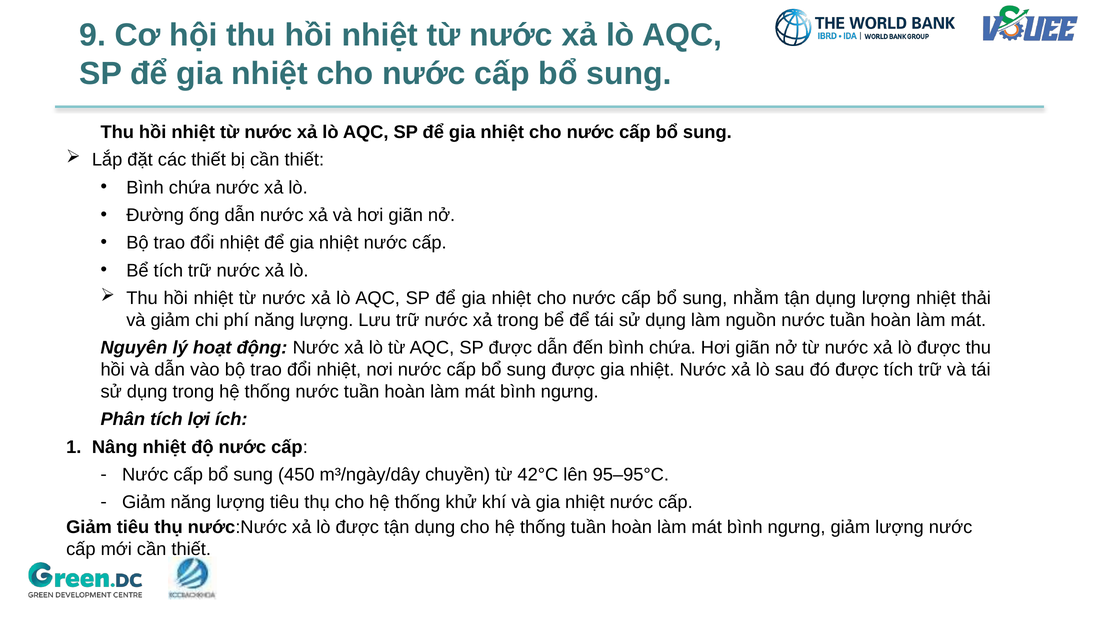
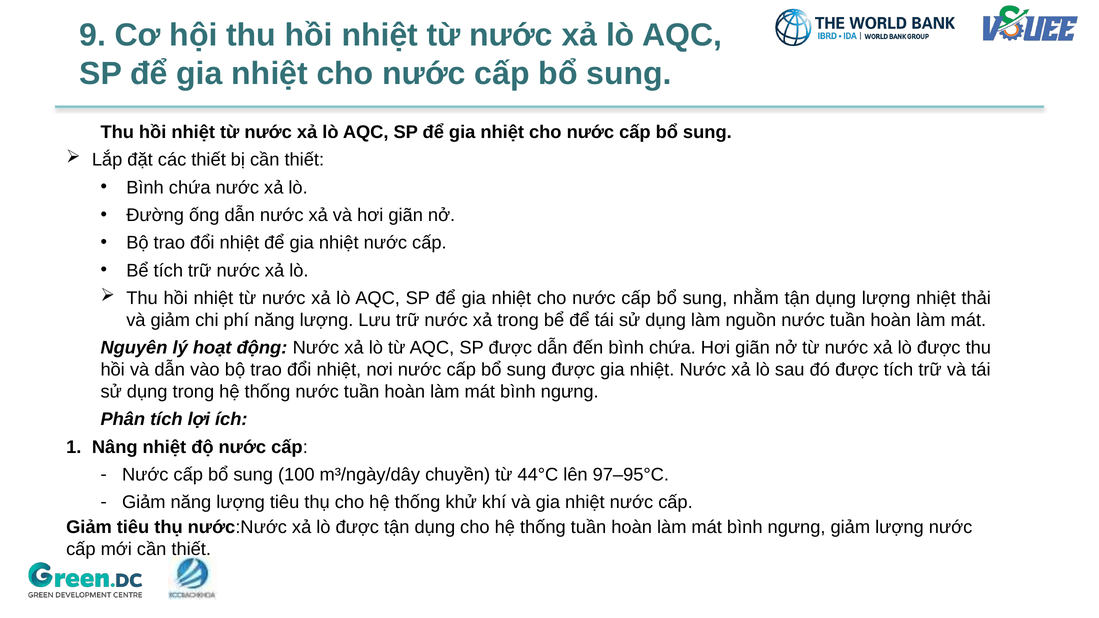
450: 450 -> 100 (296, 475)
42°C: 42°C -> 44°C (538, 475)
95–95°C: 95–95°C -> 97–95°C (631, 475)
